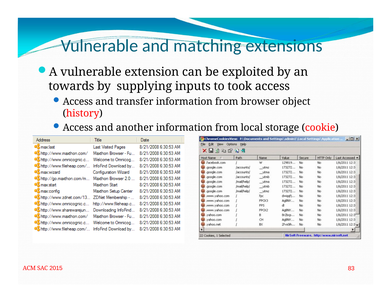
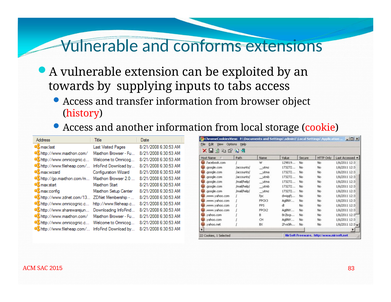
matching: matching -> conforms (208, 46)
took: took -> tabs (240, 86)
